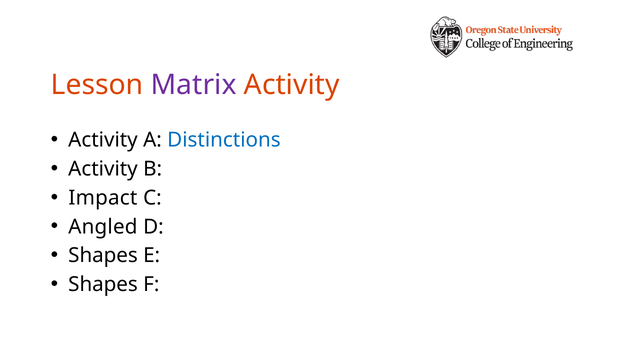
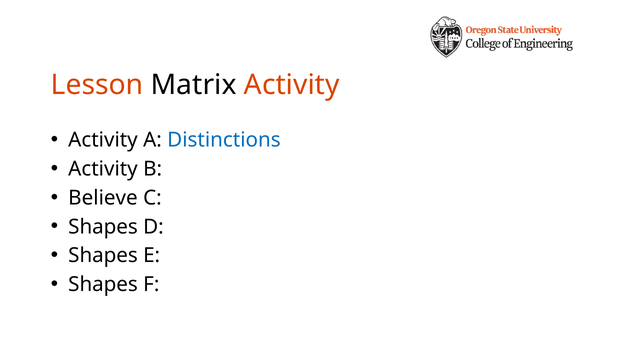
Matrix colour: purple -> black (194, 85)
Impact: Impact -> Believe (103, 198)
Angled: Angled -> Shapes (103, 227)
